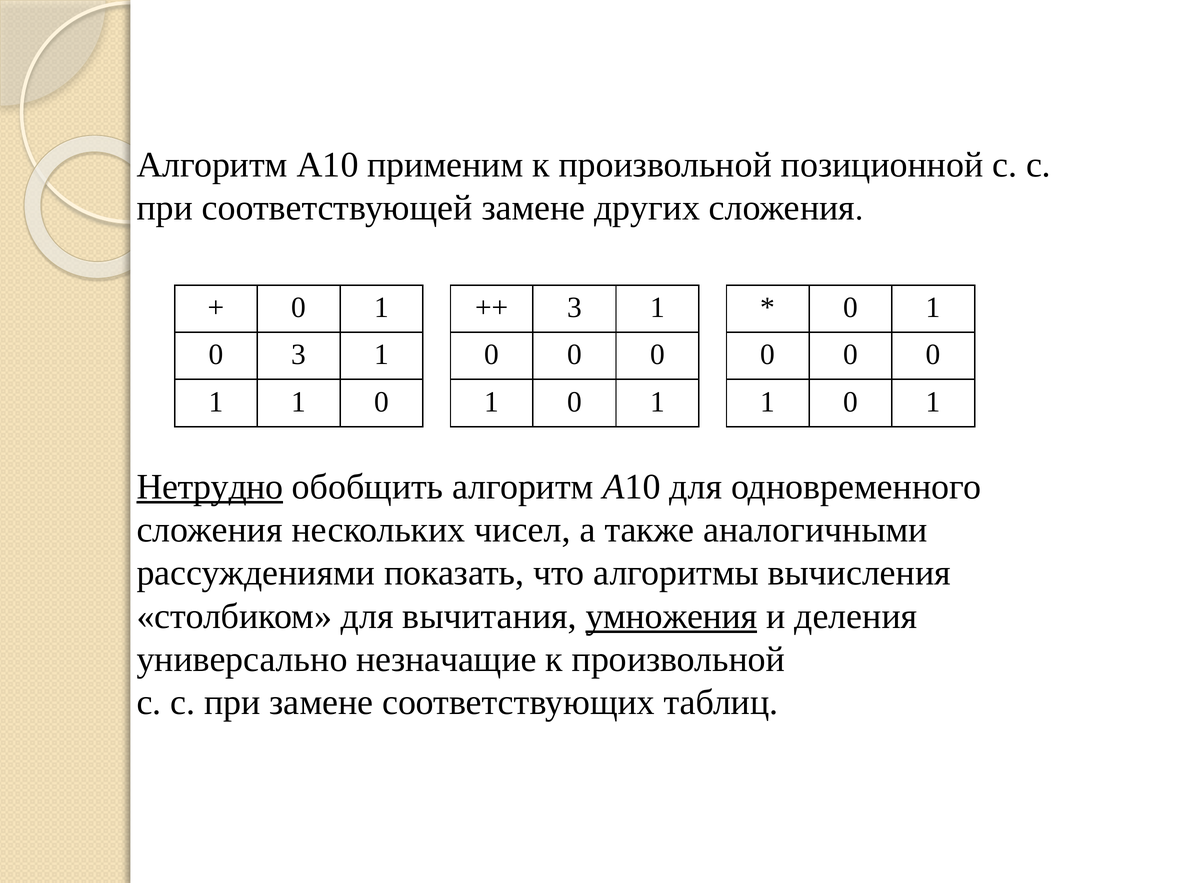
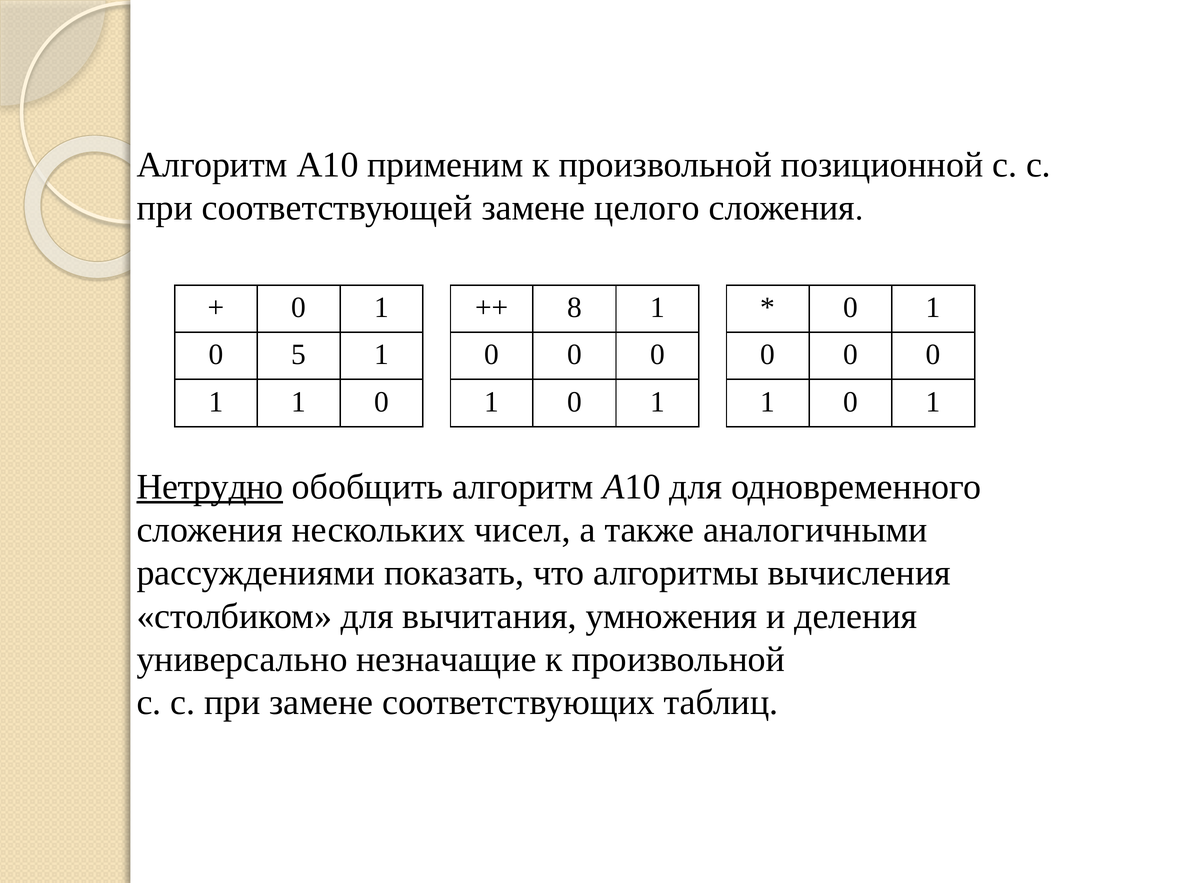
других: других -> целого (647, 208)
3: 3 -> 8 (574, 308)
0 3: 3 -> 5 (299, 355)
умножения underline: present -> none (672, 616)
